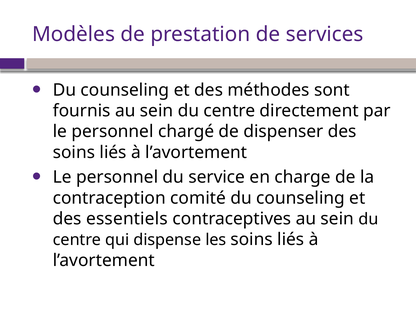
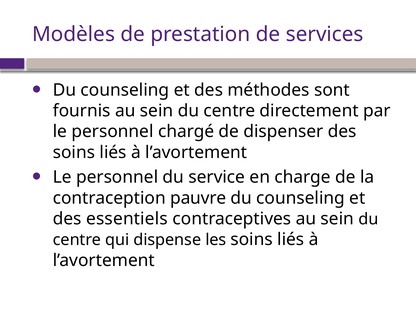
comité: comité -> pauvre (198, 198)
